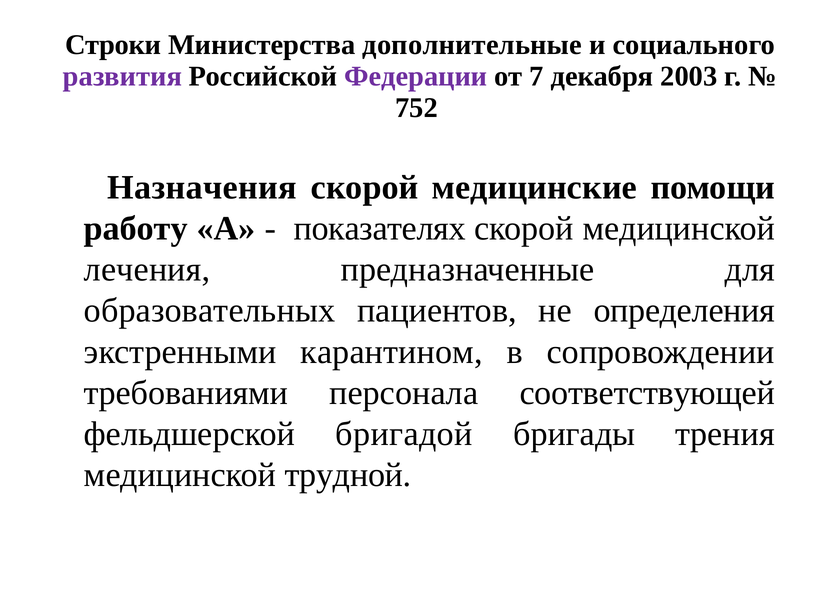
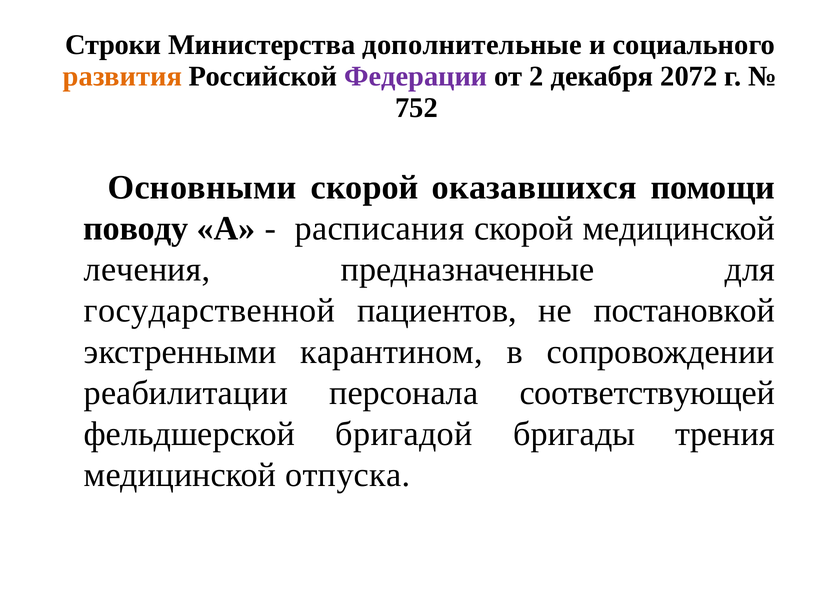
развития colour: purple -> orange (122, 76)
7: 7 -> 2 (536, 76)
2003: 2003 -> 2072 (689, 76)
Назначения: Назначения -> Основными (202, 187)
медицинские: медицинские -> оказавшихся (534, 187)
работу: работу -> поводу (136, 228)
показателях: показателях -> расписания (379, 228)
образовательных: образовательных -> государственной (209, 311)
определения: определения -> постановкой (684, 311)
требованиями: требованиями -> реабилитации (186, 393)
трудной: трудной -> отпуска (348, 475)
